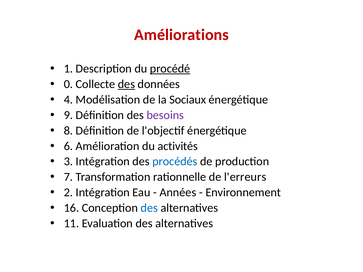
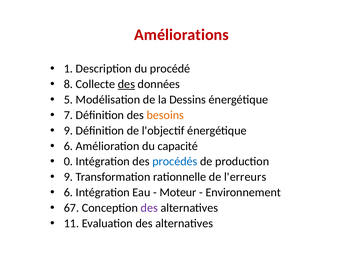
procédé underline: present -> none (170, 69)
0: 0 -> 8 (68, 84)
4: 4 -> 5 (68, 100)
Sociaux: Sociaux -> Dessins (188, 100)
9: 9 -> 7 (68, 115)
besoins colour: purple -> orange (165, 115)
8: 8 -> 9 (68, 131)
activités: activités -> capacité (178, 146)
3: 3 -> 0 (68, 162)
7: 7 -> 9 (68, 177)
2: 2 -> 6 (68, 193)
Années: Années -> Moteur (178, 193)
16: 16 -> 67 (71, 208)
des colour: blue -> purple (149, 208)
